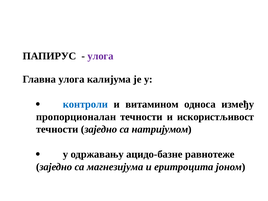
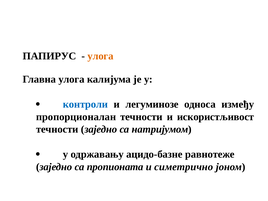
улога colour: purple -> orange (100, 56)
витамином: витамином -> легуминозе (152, 104)
магнезијума: магнезијума -> пропионата (115, 167)
еритроцита: еритроцита -> симетрично (184, 167)
